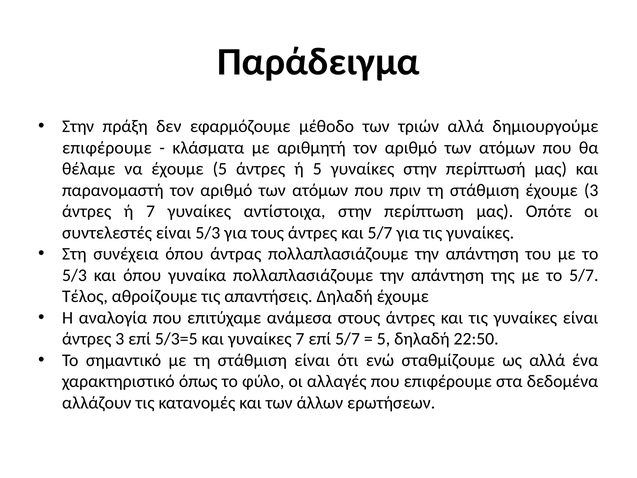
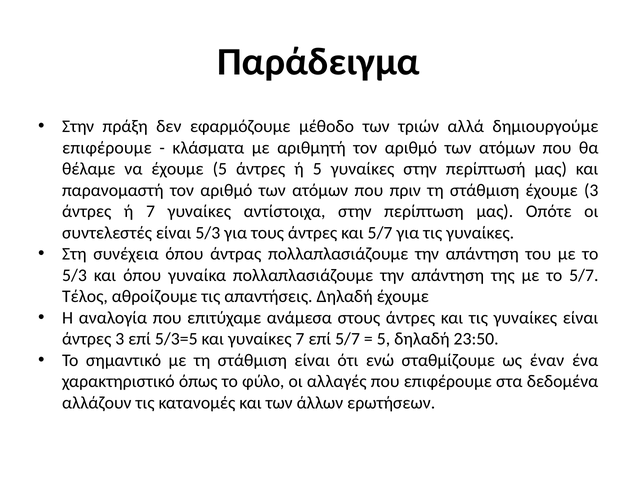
22:50: 22:50 -> 23:50 (476, 339)
ως αλλά: αλλά -> έναν (547, 360)
